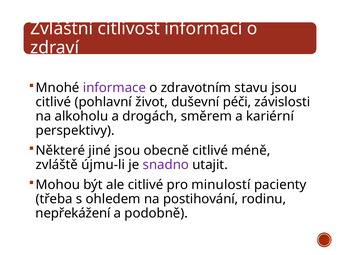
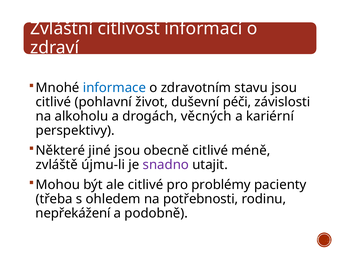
informace colour: purple -> blue (114, 88)
směrem: směrem -> věcných (206, 116)
minulostí: minulostí -> problémy (221, 185)
postihování: postihování -> potřebnosti (201, 199)
